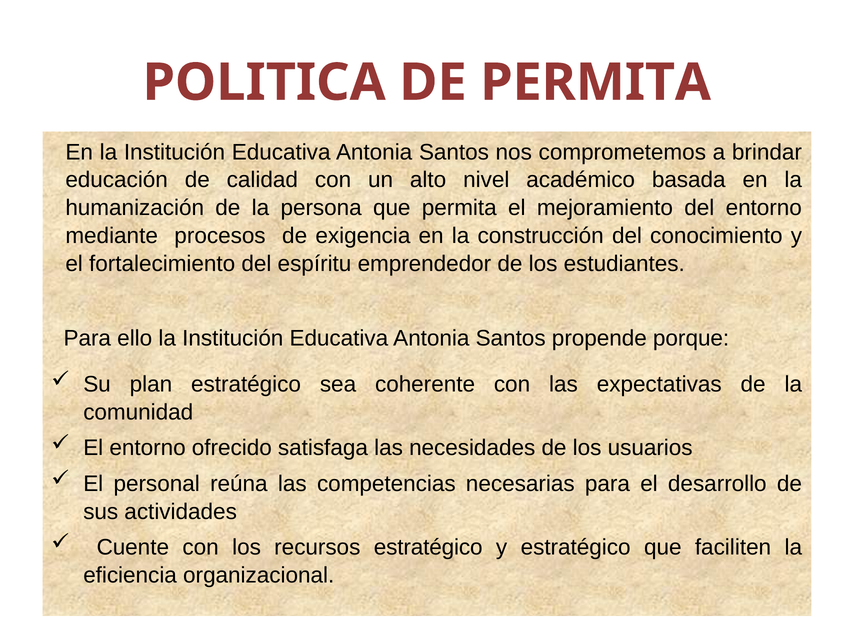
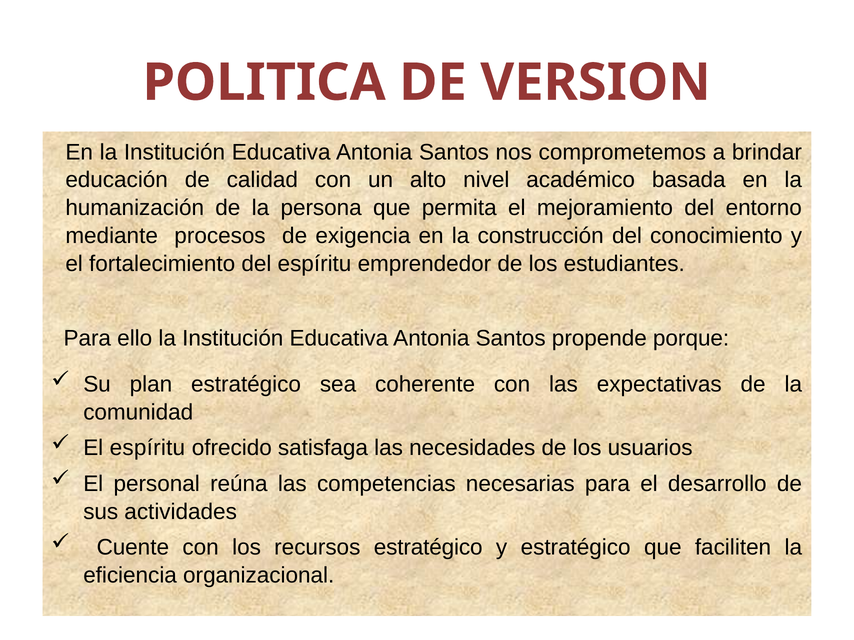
DE PERMITA: PERMITA -> VERSION (596, 83)
El entorno: entorno -> espíritu (147, 448)
